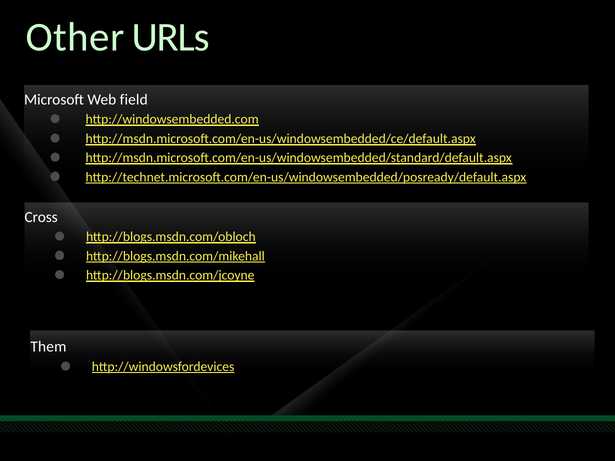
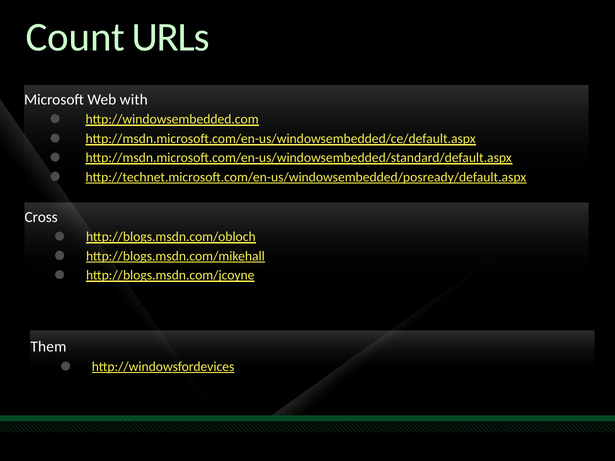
Other: Other -> Count (75, 37)
field: field -> with (134, 100)
